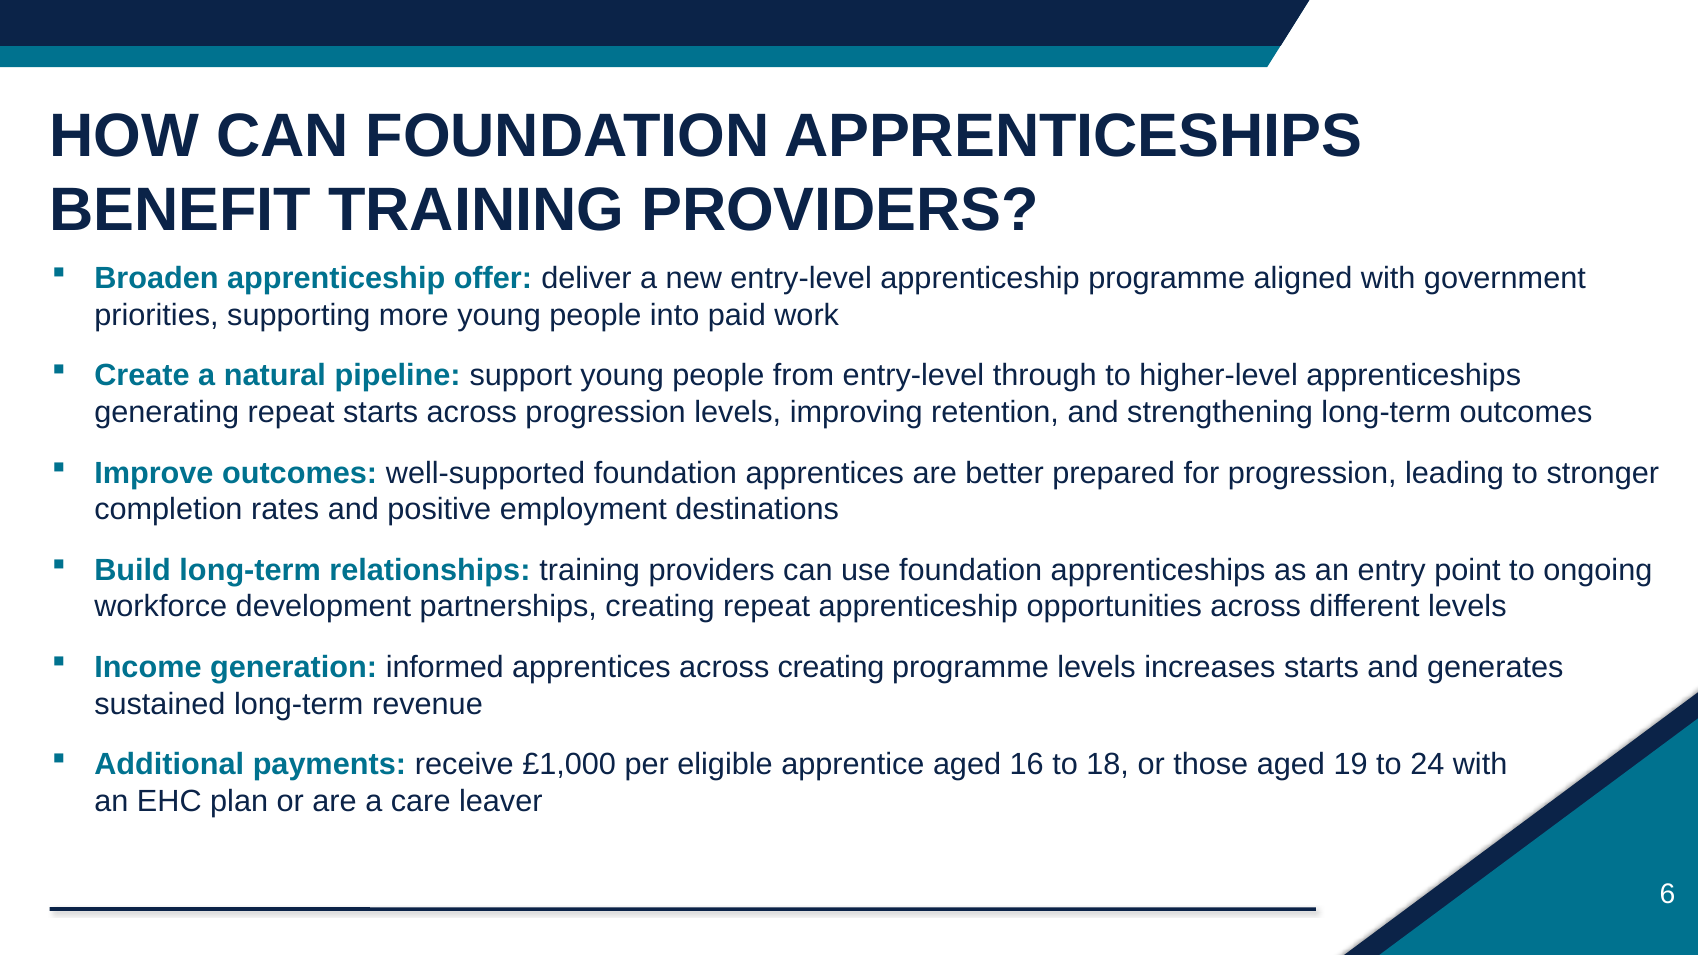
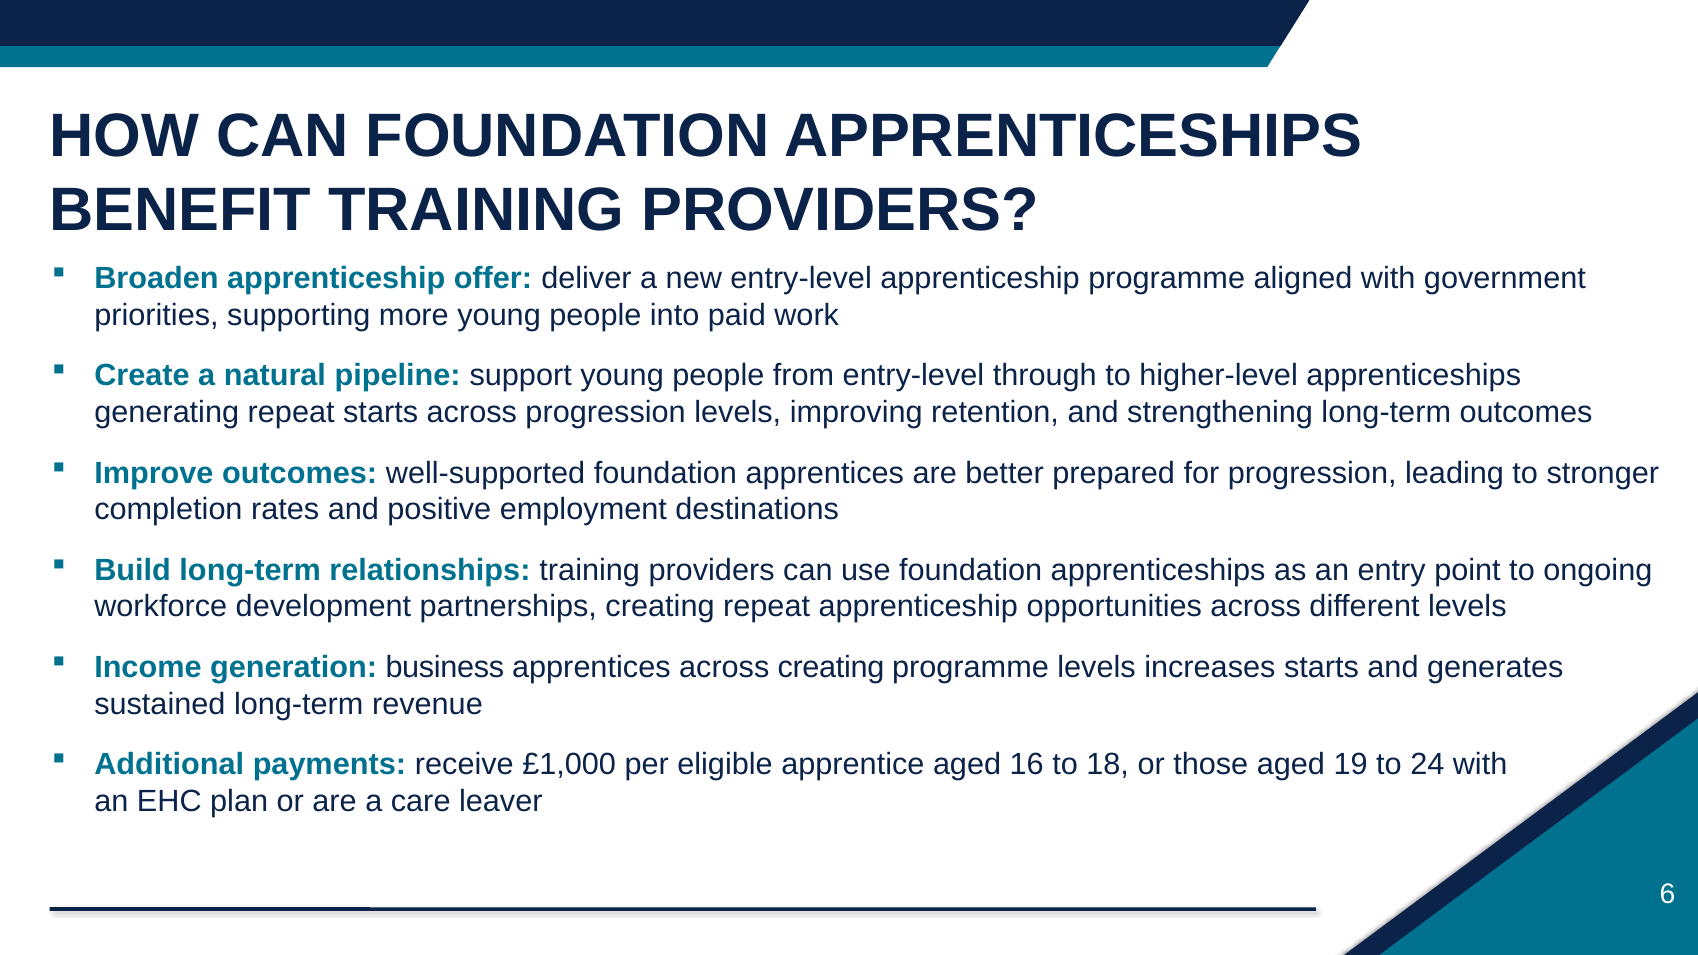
informed: informed -> business (445, 667)
